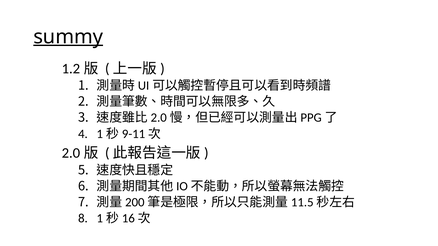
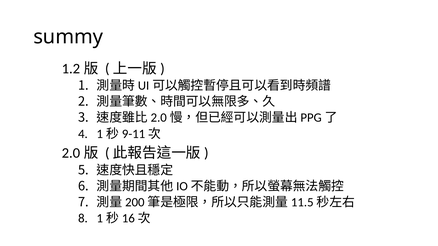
summy underline: present -> none (68, 37)
